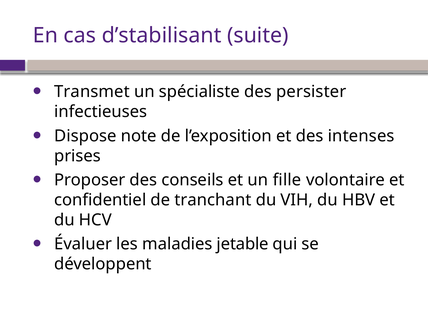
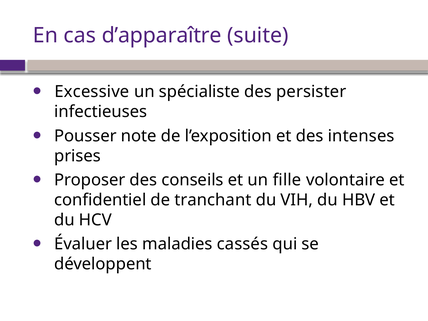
d’stabilisant: d’stabilisant -> d’apparaître (162, 35)
Transmet: Transmet -> Excessive (92, 92)
Dispose: Dispose -> Pousser (85, 136)
jetable: jetable -> cassés (242, 244)
